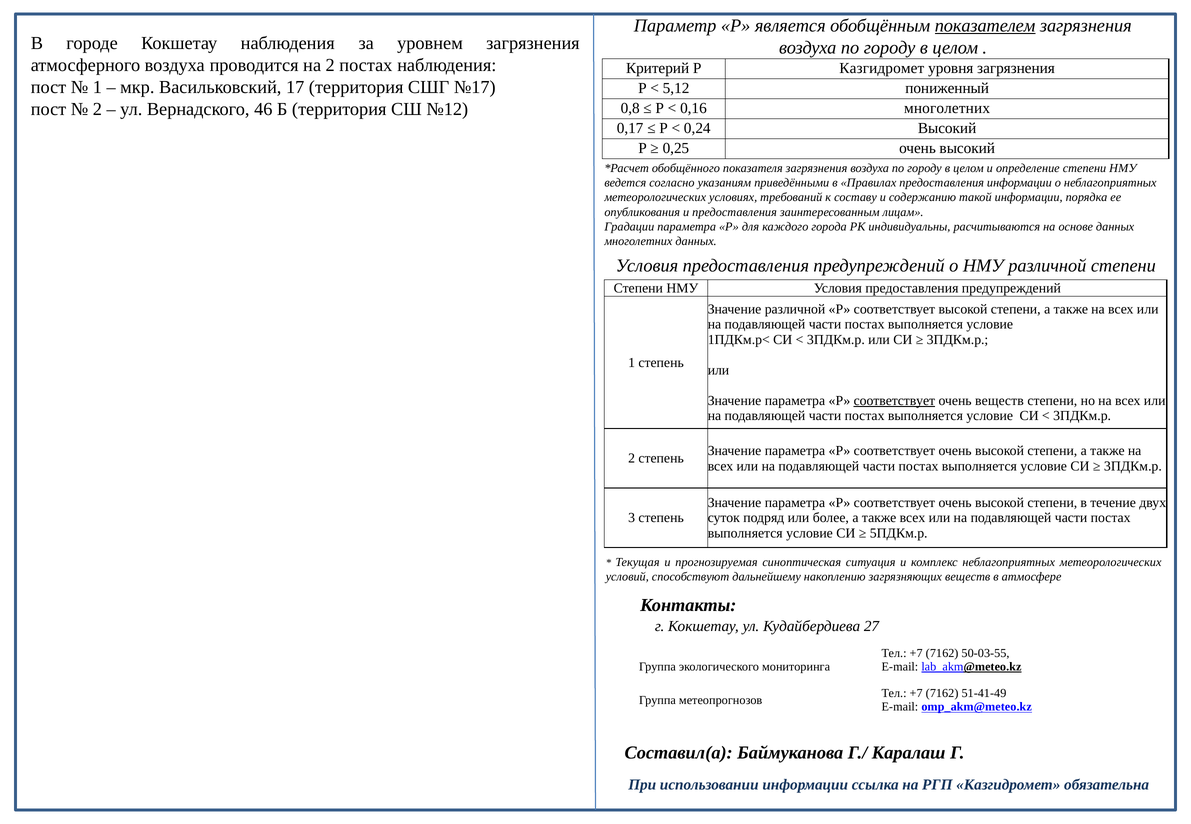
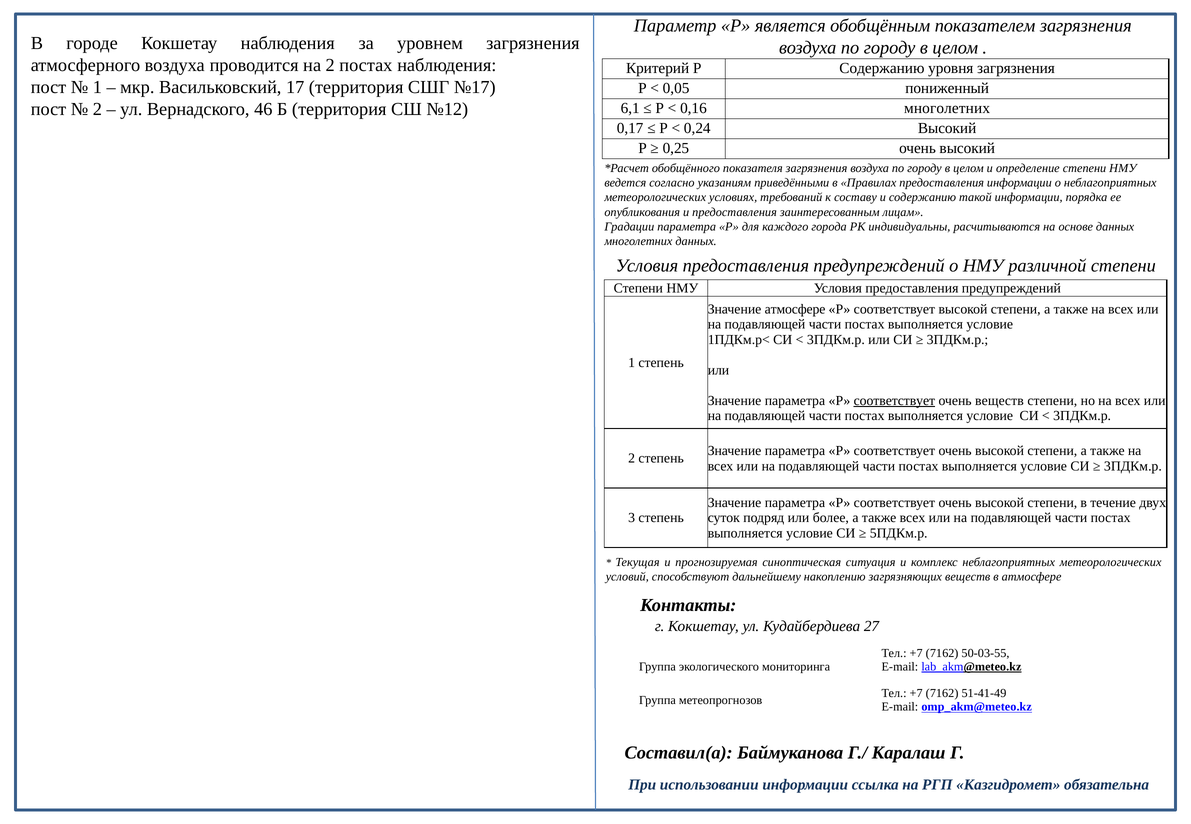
показателем underline: present -> none (985, 26)
Р Казгидромет: Казгидромет -> Содержанию (882, 68)
5,12: 5,12 -> 0,05 (676, 88)
0,8: 0,8 -> 6,1 (630, 108)
Значение различной: различной -> атмосфере (795, 309)
